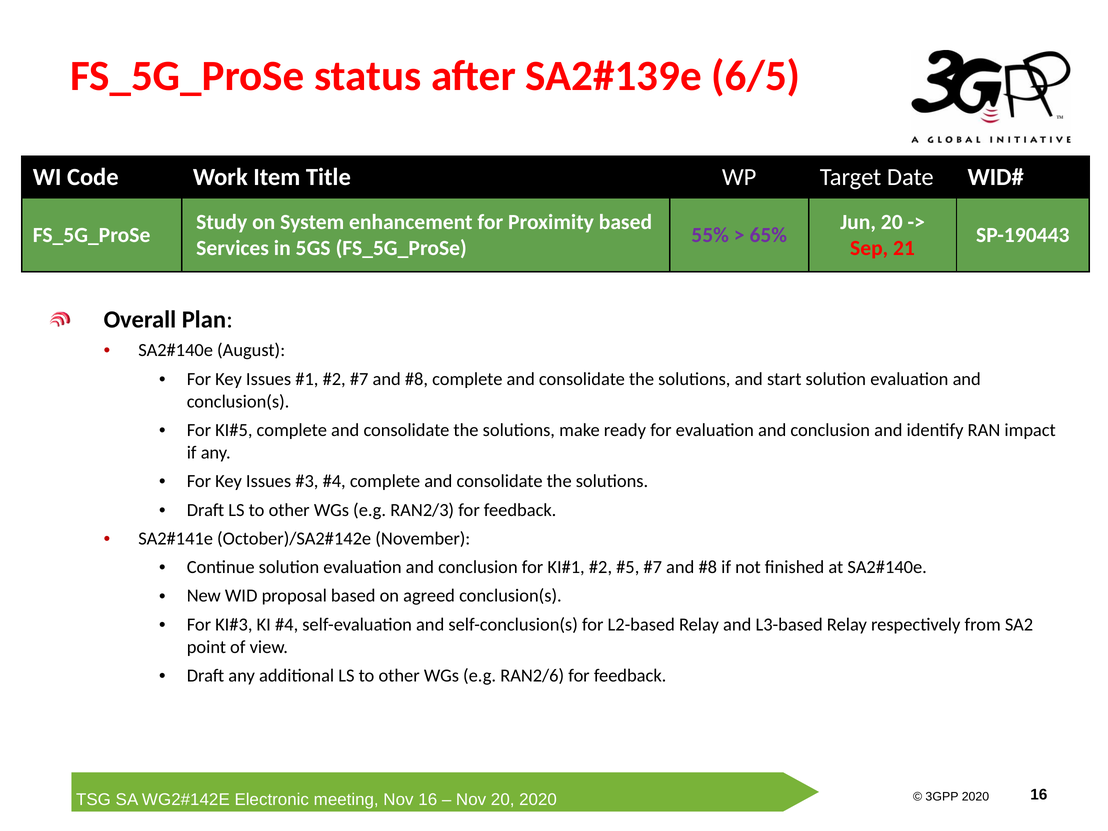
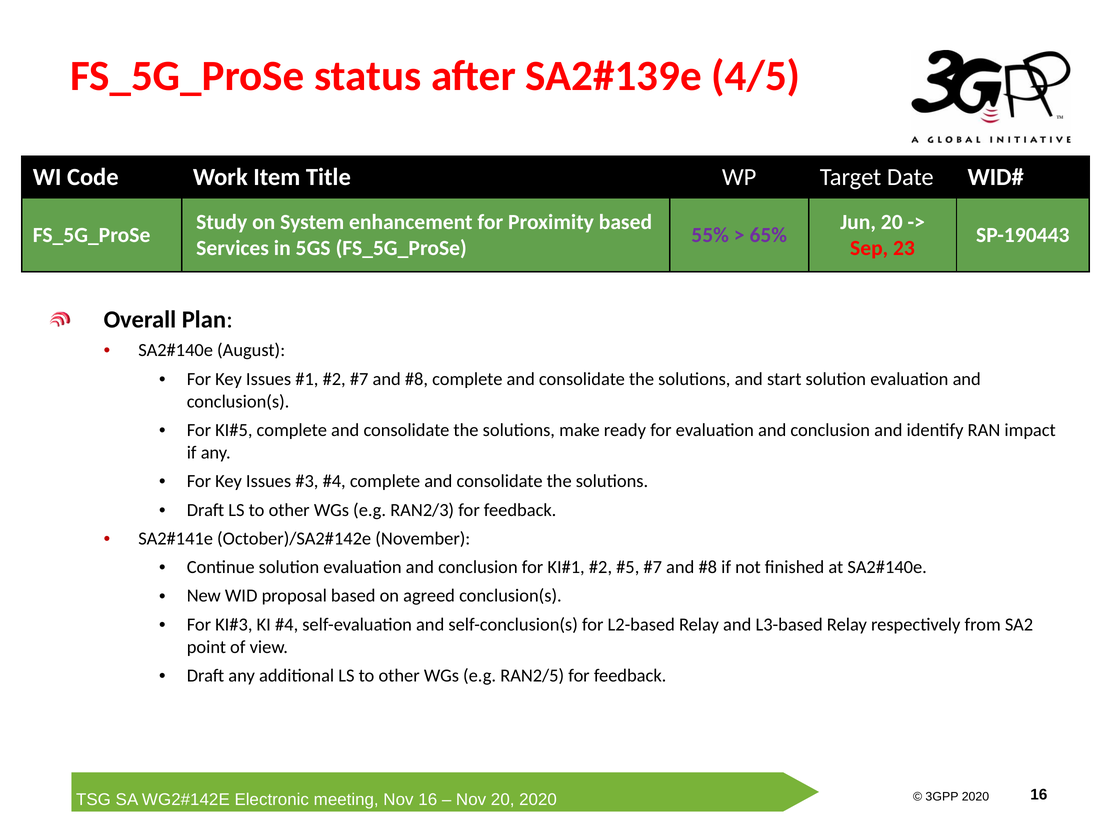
6/5: 6/5 -> 4/5 (756, 76)
21: 21 -> 23 (904, 248)
RAN2/6: RAN2/6 -> RAN2/5 (532, 676)
